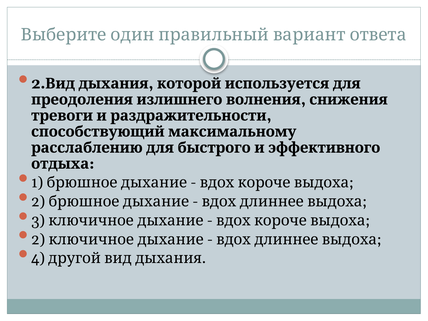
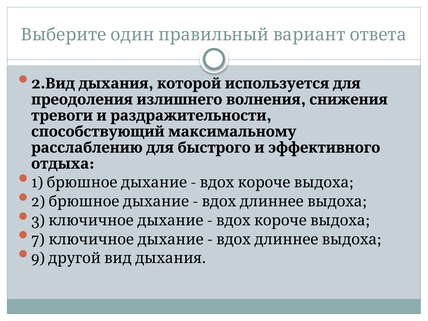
2: 2 -> 7 (38, 239)
4: 4 -> 9 (38, 258)
